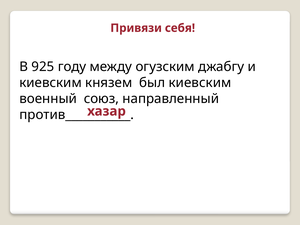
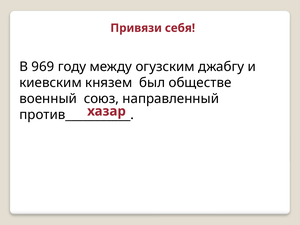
925: 925 -> 969 (43, 67)
был киевским: киевским -> обществе (200, 83)
